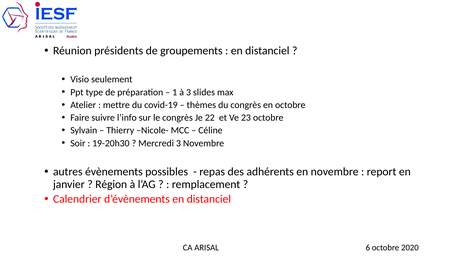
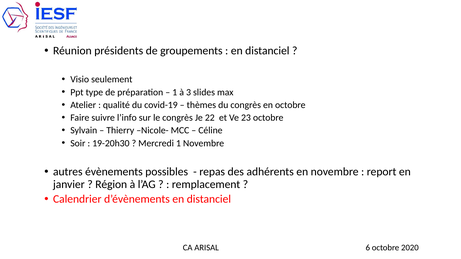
mettre: mettre -> qualité (116, 105)
Mercredi 3: 3 -> 1 (178, 143)
